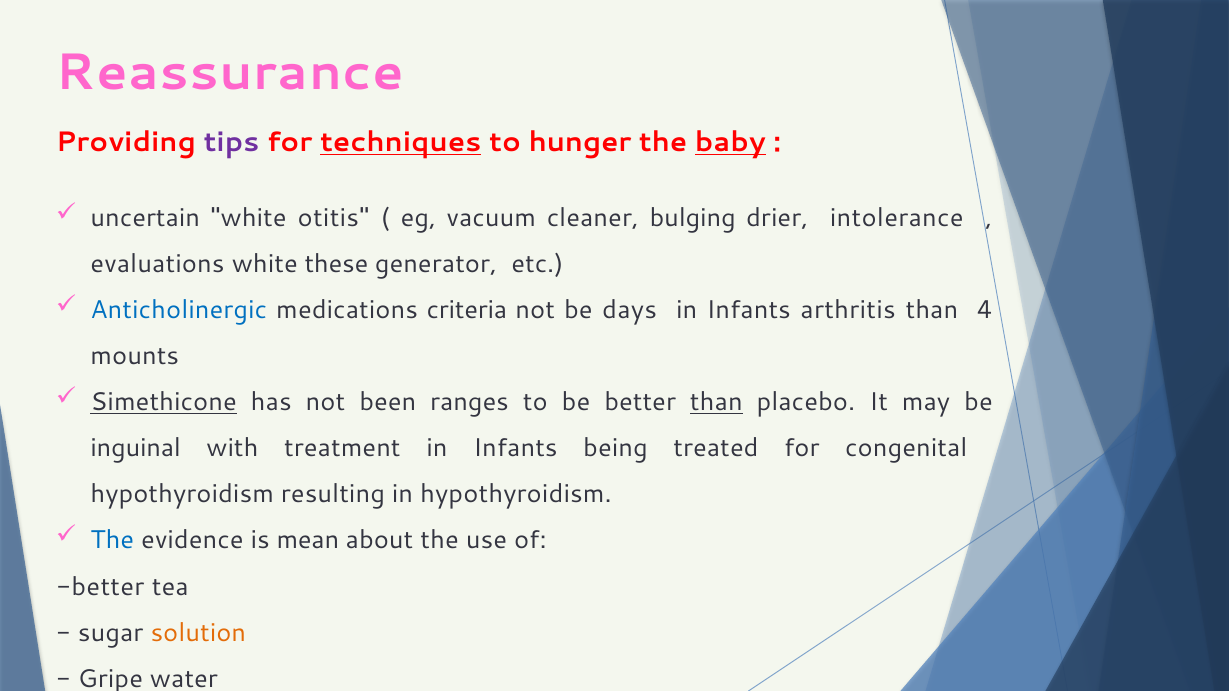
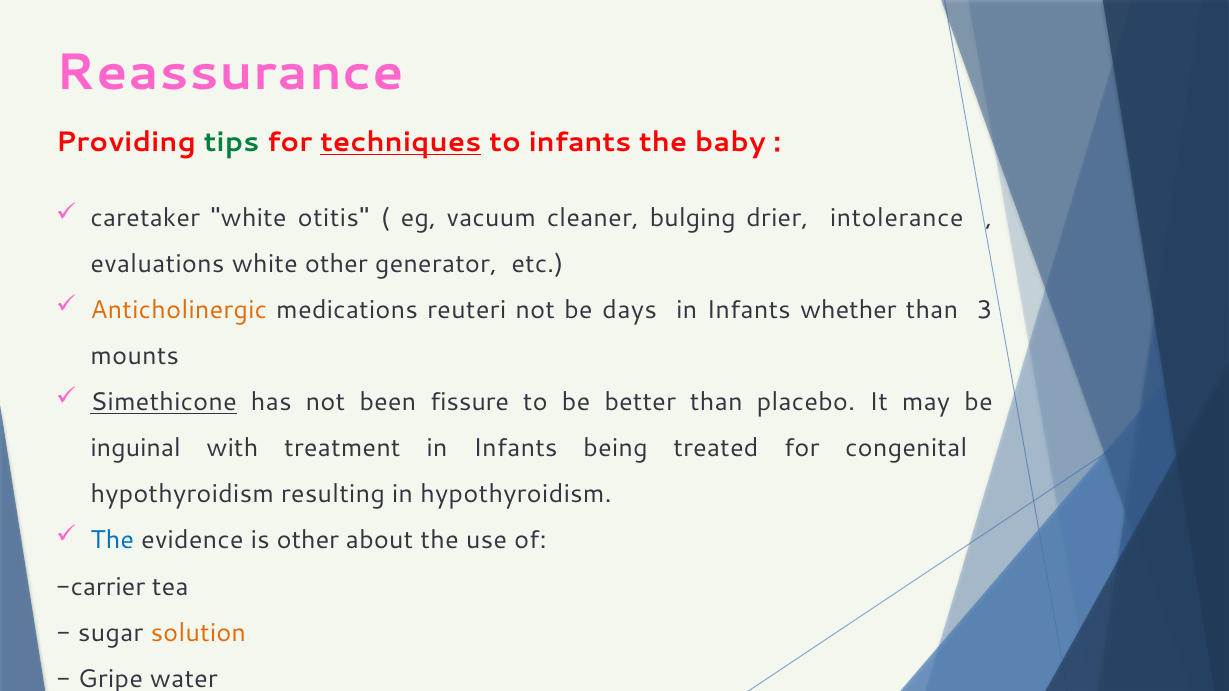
tips colour: purple -> green (232, 142)
to hunger: hunger -> infants (580, 142)
baby underline: present -> none (730, 142)
uncertain: uncertain -> caretaker (145, 218)
white these: these -> other (336, 264)
Anticholinergic colour: blue -> orange (179, 310)
criteria: criteria -> reuteri (467, 310)
arthritis: arthritis -> whether (848, 310)
4: 4 -> 3 (984, 310)
ranges: ranges -> fissure (470, 402)
than underline: present -> none (716, 402)
is mean: mean -> other (308, 541)
better: better -> carrier (101, 587)
